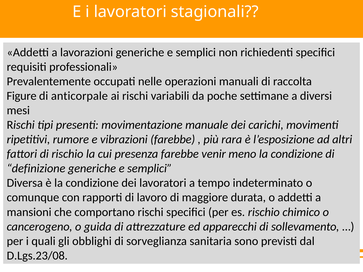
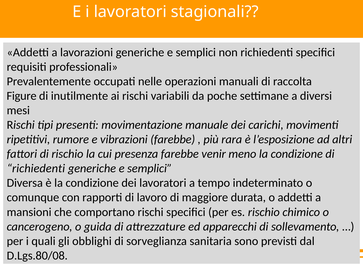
anticorpale: anticorpale -> inutilmente (80, 96)
definizione: definizione -> richiedenti (36, 169)
D.Lgs.23/08: D.Lgs.23/08 -> D.Lgs.80/08 (37, 256)
